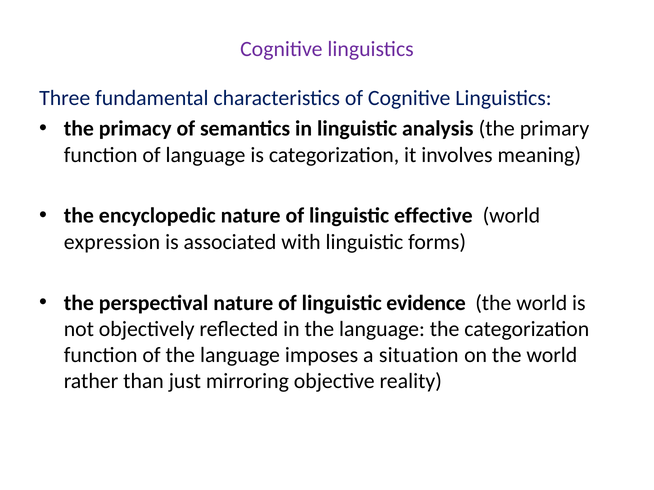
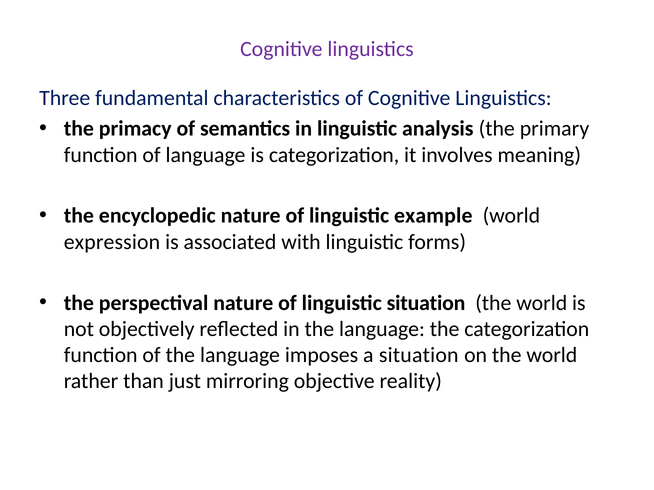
effective: effective -> example (433, 216)
linguistic evidence: evidence -> situation (426, 303)
